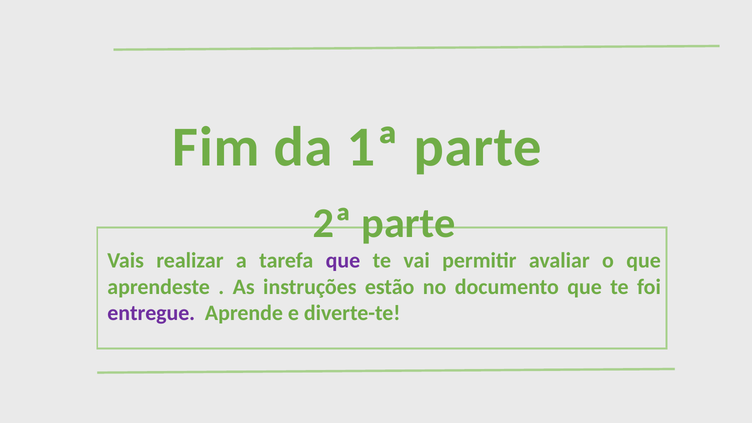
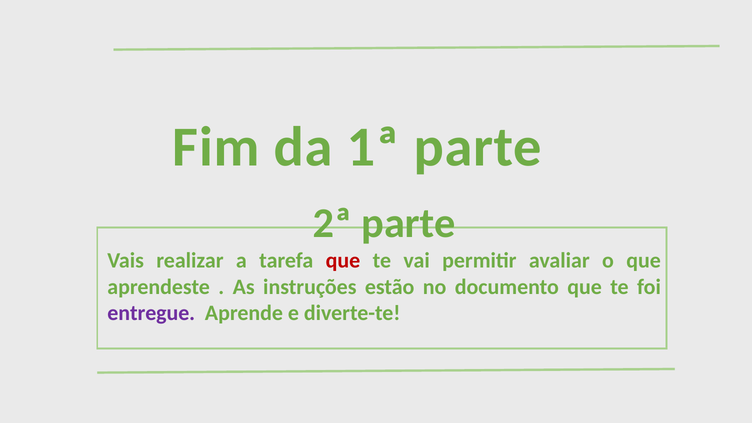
que colour: purple -> red (343, 261)
